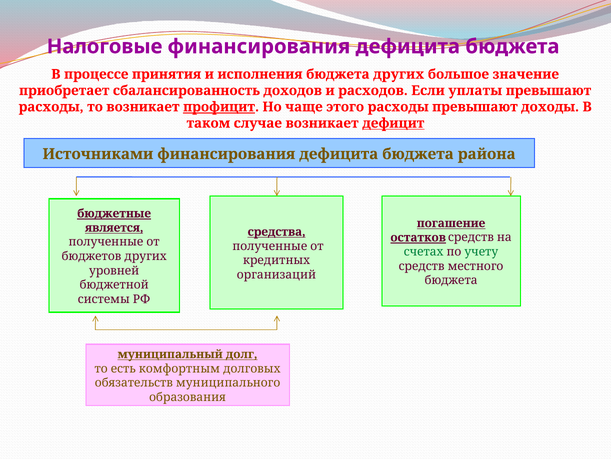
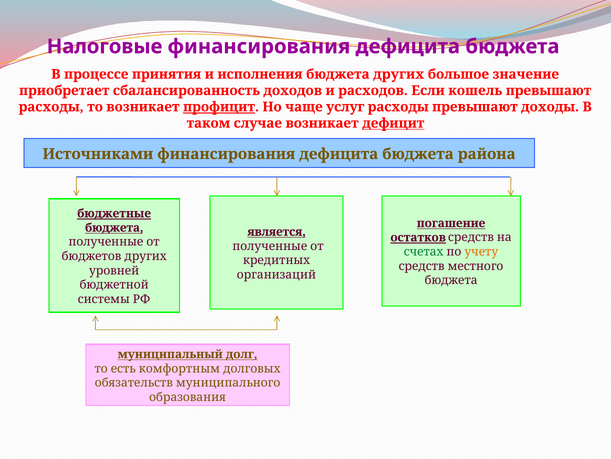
уплаты: уплаты -> кошель (475, 90)
этого: этого -> услуг (345, 107)
является: является -> бюджета (114, 227)
средства: средства -> является (277, 231)
учету colour: green -> orange (481, 251)
